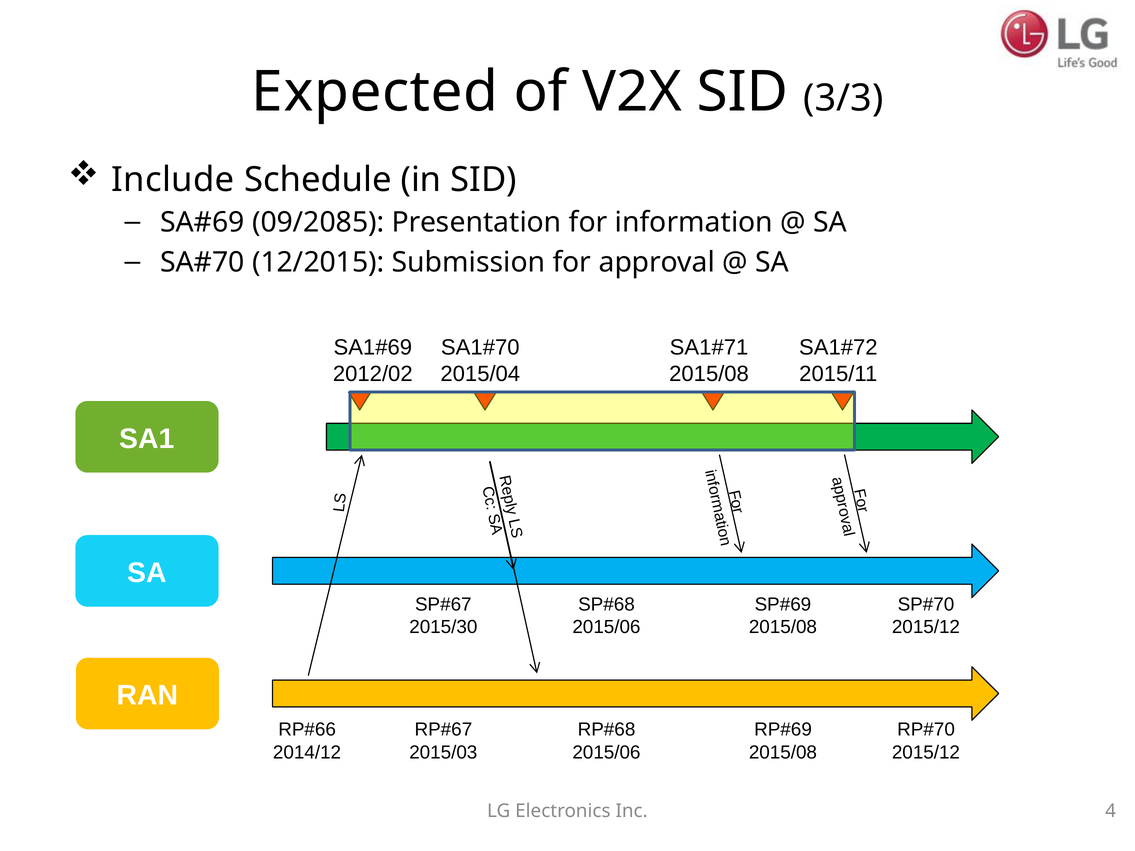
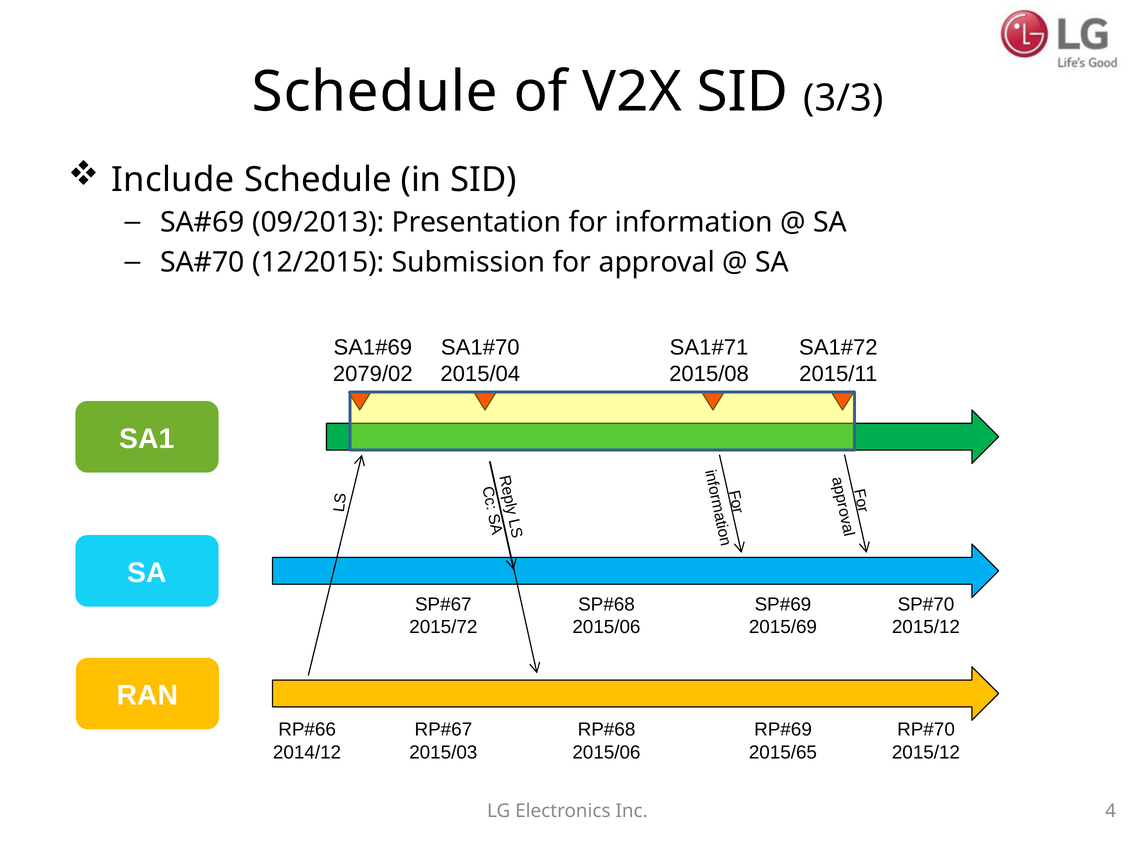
Expected: Expected -> Schedule (375, 92)
09/2085: 09/2085 -> 09/2013 (318, 223)
2012/02: 2012/02 -> 2079/02 (373, 374)
2015/30: 2015/30 -> 2015/72 (443, 627)
2015/08: 2015/08 -> 2015/69 (783, 627)
2015/08: 2015/08 -> 2015/65 (783, 753)
